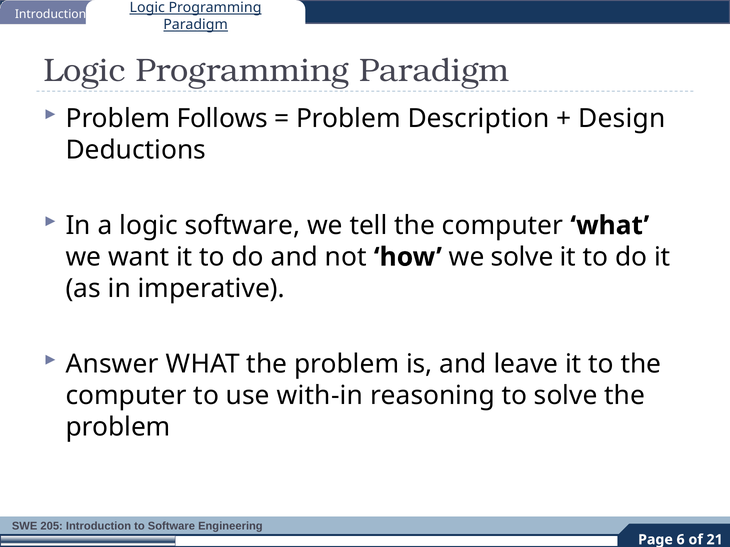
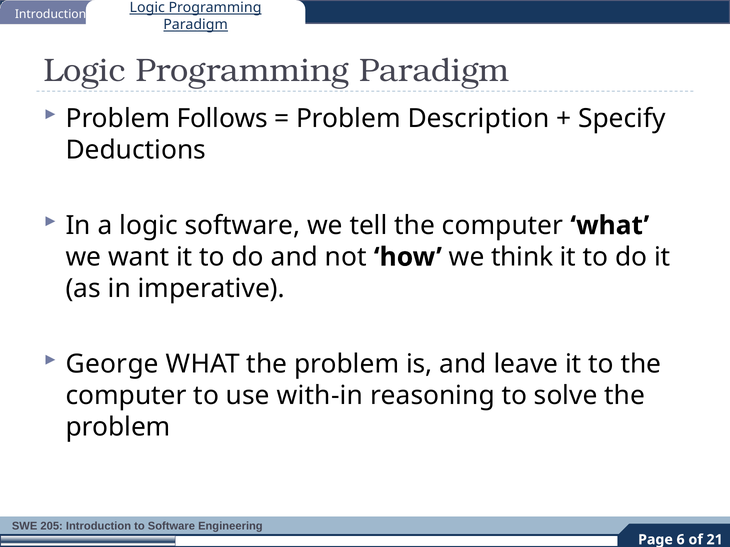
Design: Design -> Specify (622, 119)
we solve: solve -> think (522, 257)
Answer: Answer -> George (112, 364)
